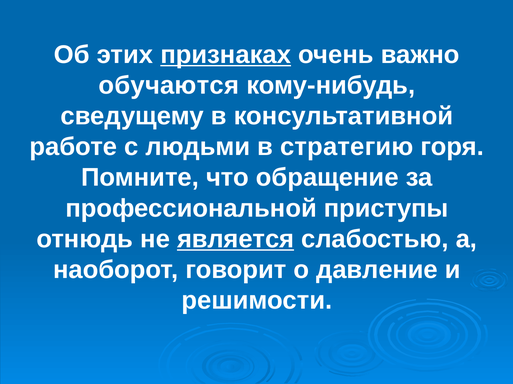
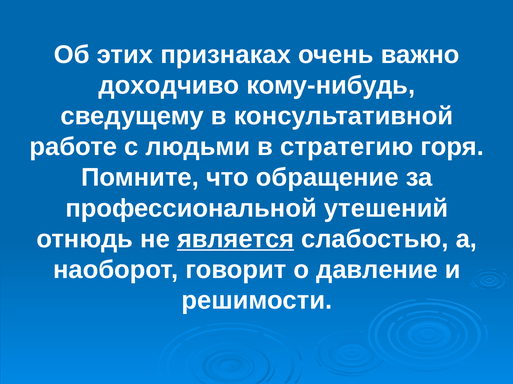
признаках underline: present -> none (226, 55)
обучаются: обучаются -> доходчиво (169, 86)
приступы: приступы -> утешений (386, 209)
